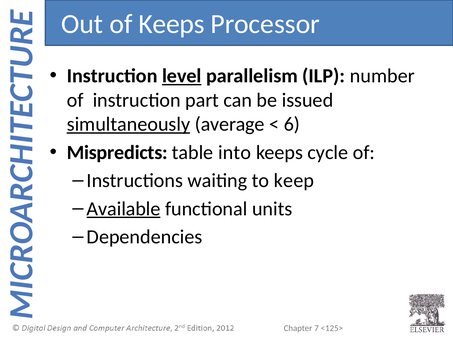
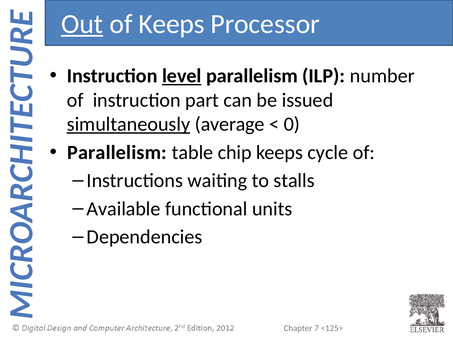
Out underline: none -> present (82, 24)
6: 6 -> 0 (292, 125)
Mispredicts: Mispredicts -> Parallelism (117, 153)
into: into -> chip (235, 153)
keep: keep -> stalls (294, 181)
Available underline: present -> none (124, 209)
